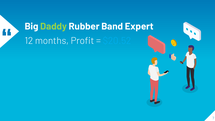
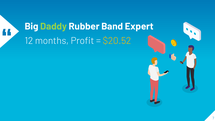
$20.52 colour: light blue -> yellow (117, 41)
